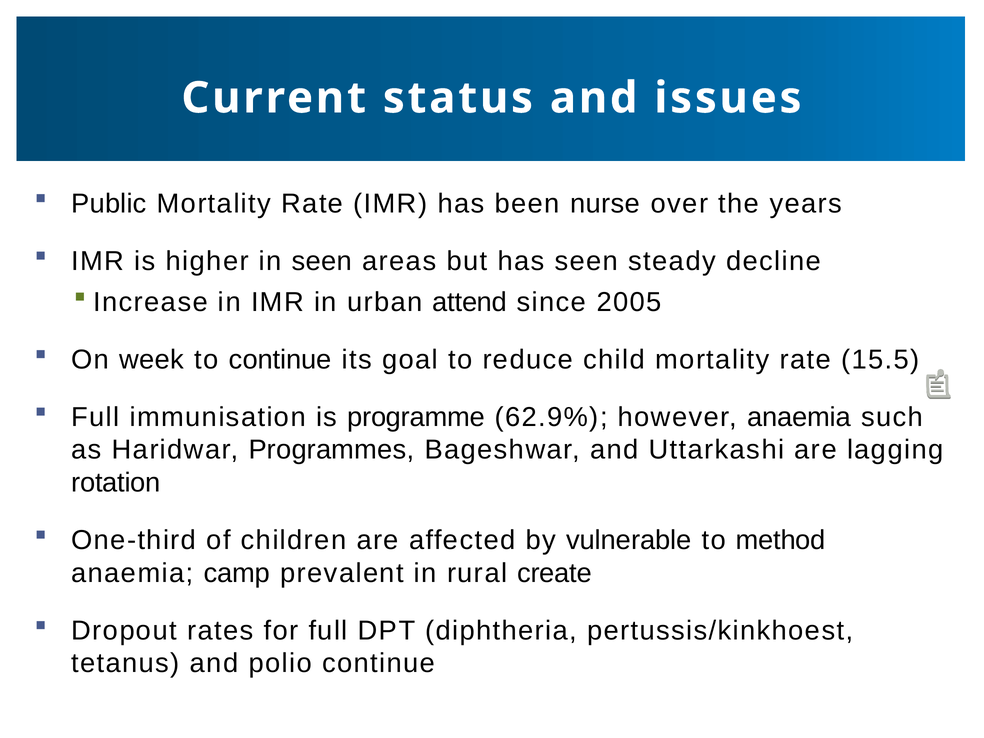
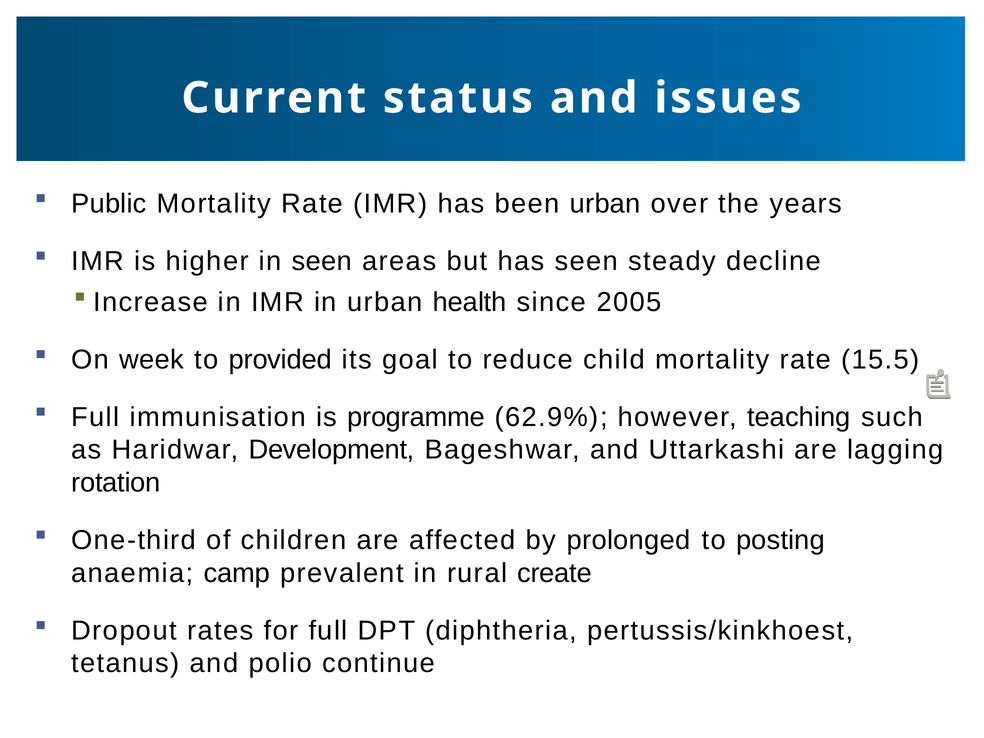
been nurse: nurse -> urban (605, 204)
attend: attend -> health (470, 302)
to continue: continue -> provided (280, 360)
however anaemia: anaemia -> teaching (799, 417)
Programmes: Programmes -> Development (332, 450)
vulnerable: vulnerable -> prolonged (629, 540)
method: method -> posting (781, 540)
